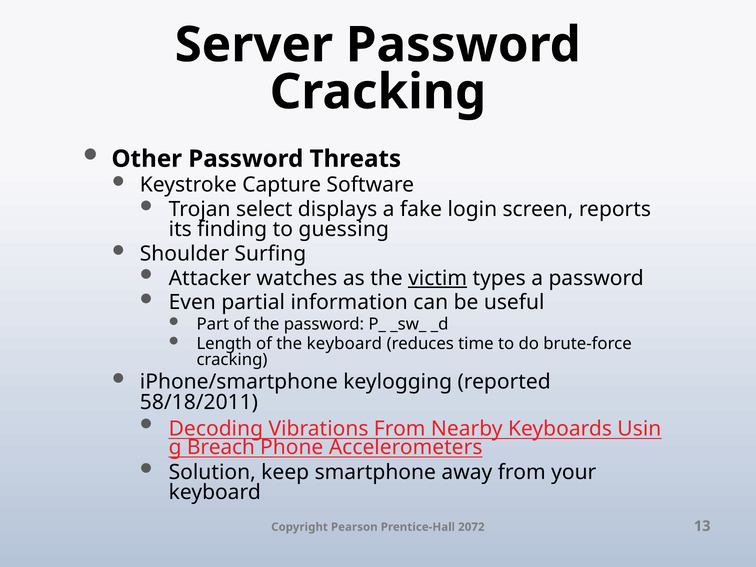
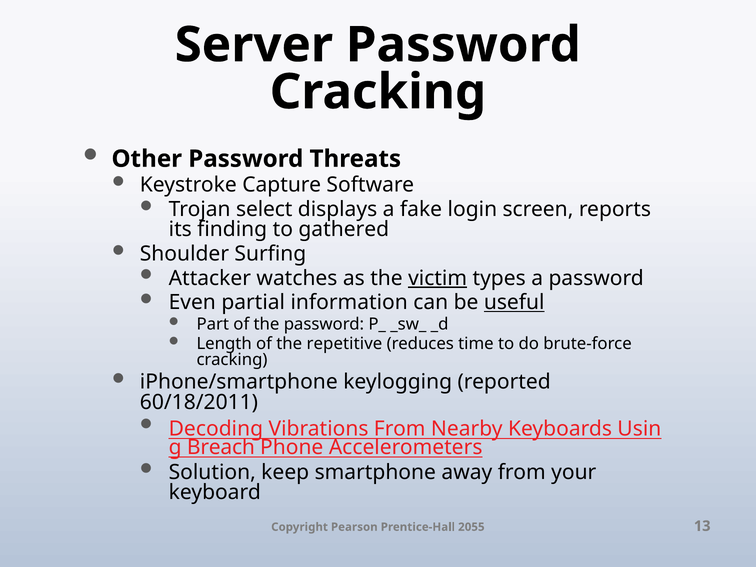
guessing: guessing -> gathered (344, 229)
useful underline: none -> present (514, 303)
the keyboard: keyboard -> repetitive (344, 344)
58/18/2011: 58/18/2011 -> 60/18/2011 (199, 402)
2072: 2072 -> 2055 (471, 527)
